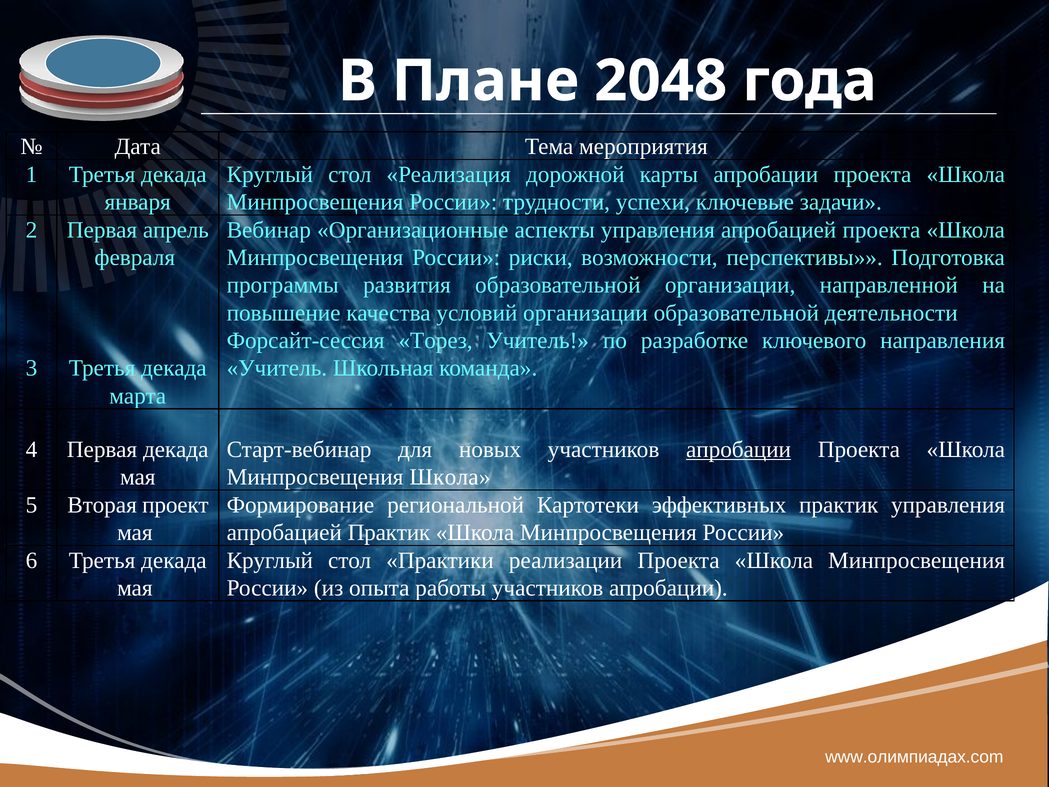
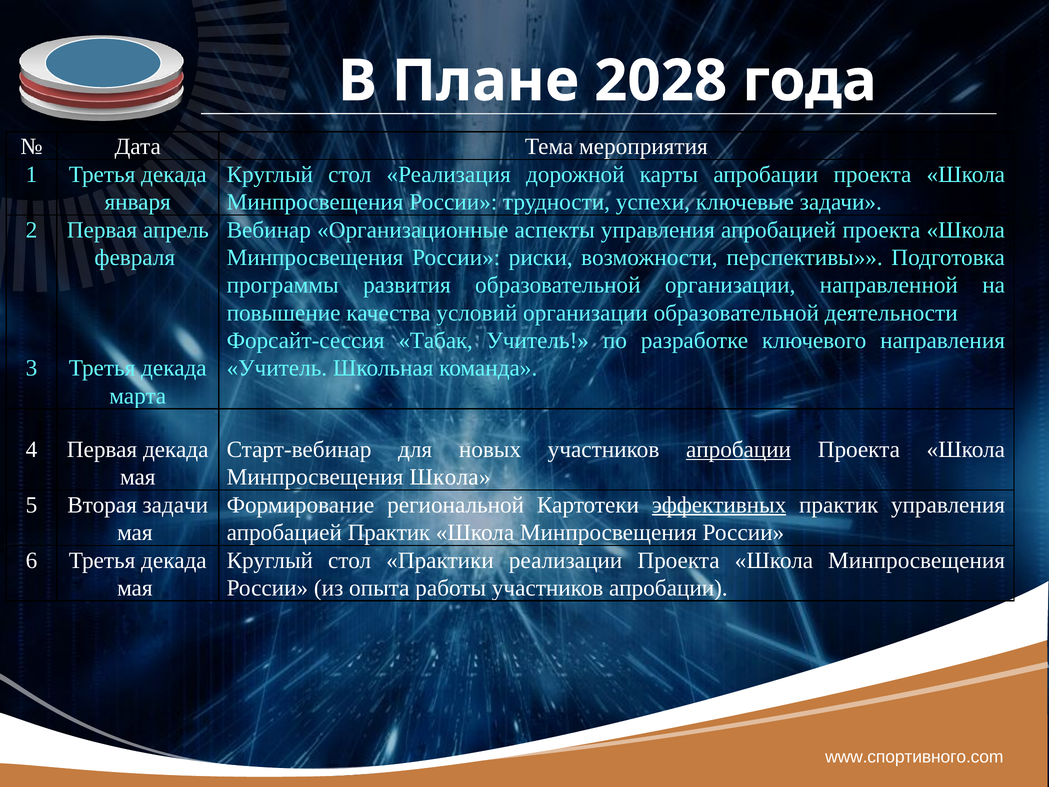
2048: 2048 -> 2028 (661, 81)
Торез: Торез -> Табак (436, 340)
Вторая проект: проект -> задачи (175, 505)
эффективных underline: none -> present (719, 505)
www.олимпиадах.com: www.олимпиадах.com -> www.спортивного.com (914, 757)
